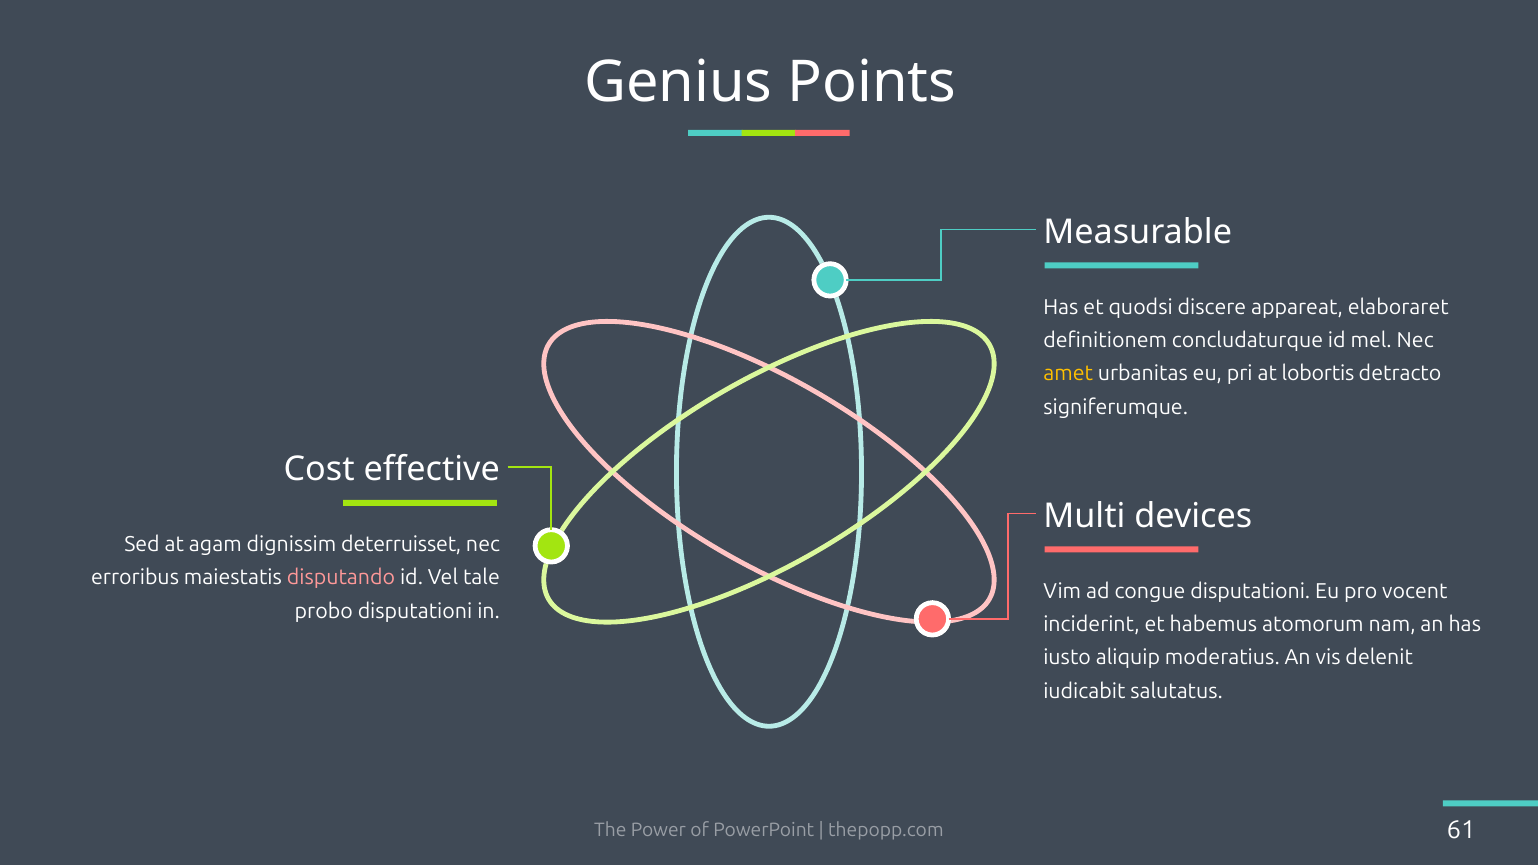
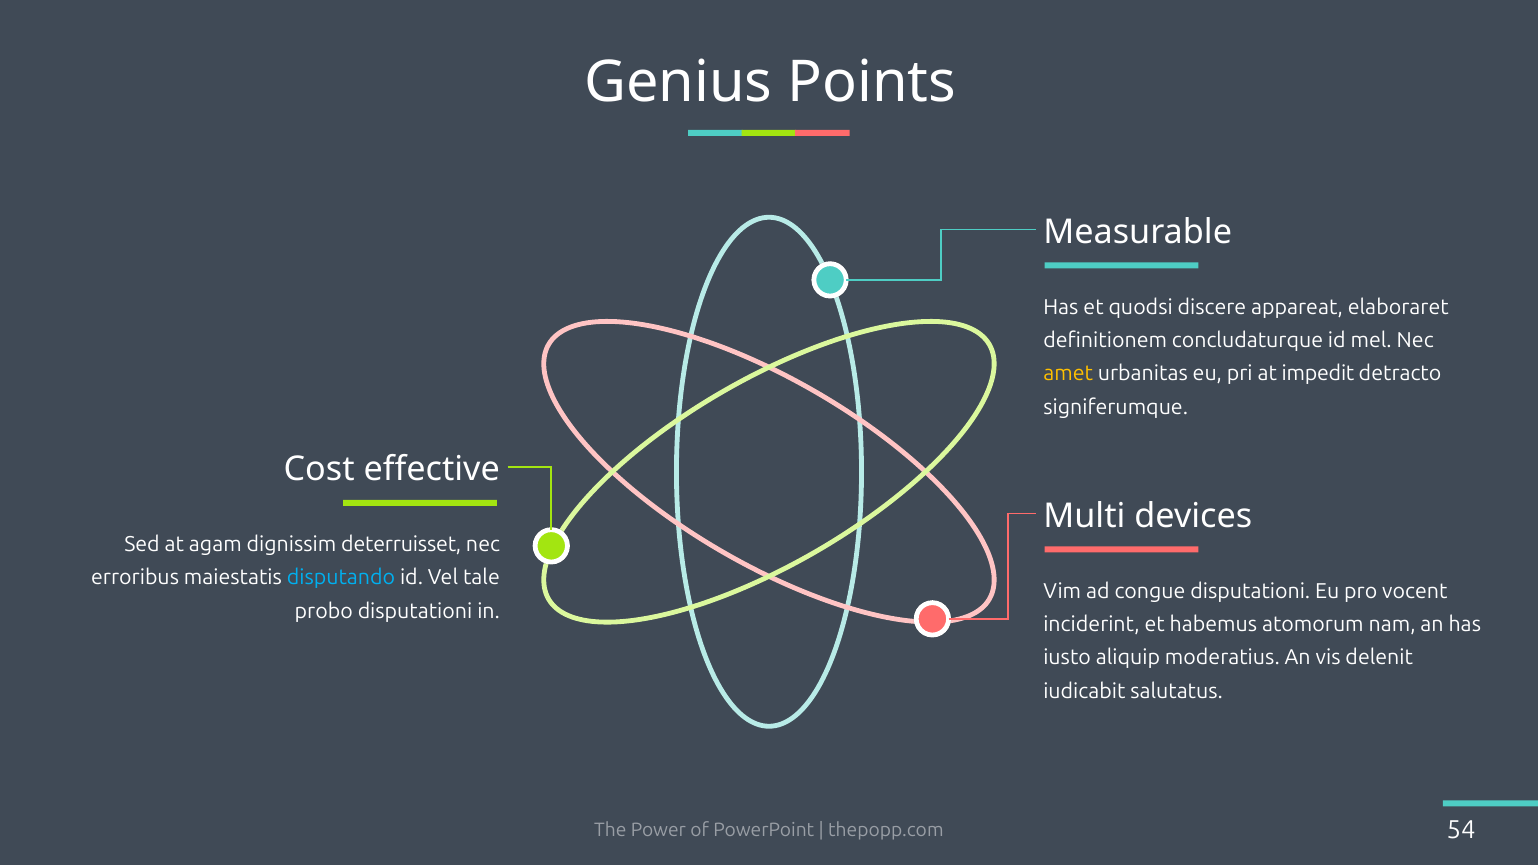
lobortis: lobortis -> impedit (1318, 374)
disputando colour: pink -> light blue (341, 578)
61: 61 -> 54 (1461, 830)
